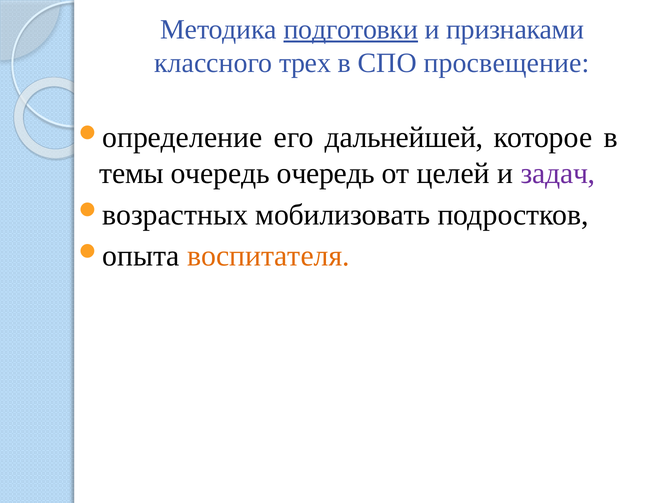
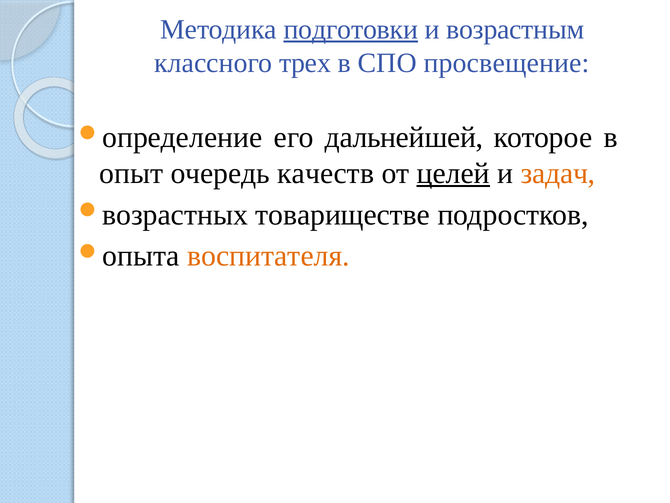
признаками: признаками -> возрастным (515, 29)
темы: темы -> опыт (131, 173)
очередь очередь: очередь -> качеств (326, 173)
целей underline: none -> present (453, 173)
задач colour: purple -> orange (558, 173)
мобилизовать: мобилизовать -> товариществе (343, 214)
